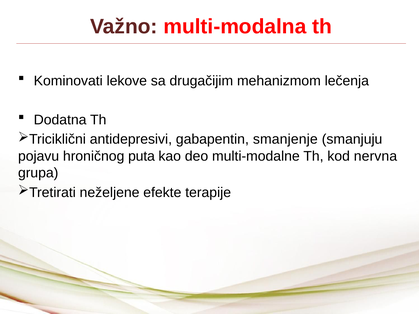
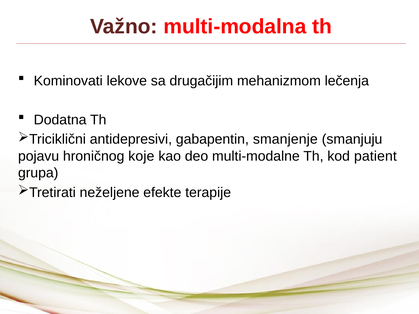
puta: puta -> koje (141, 156)
nervna: nervna -> patient (375, 156)
